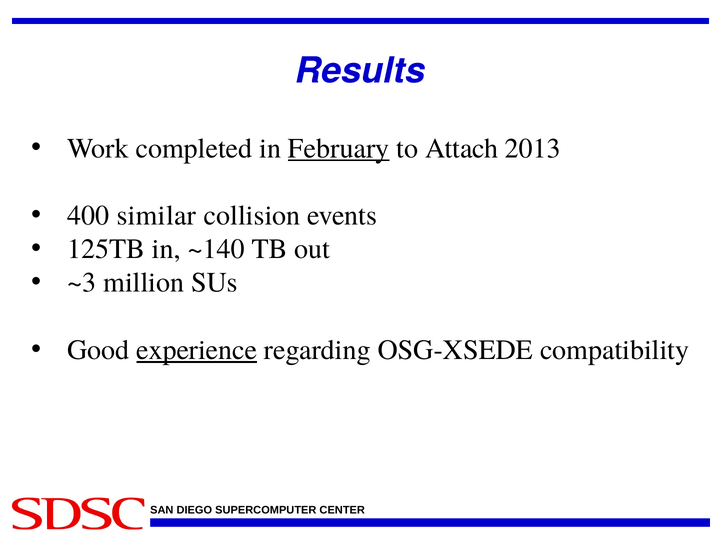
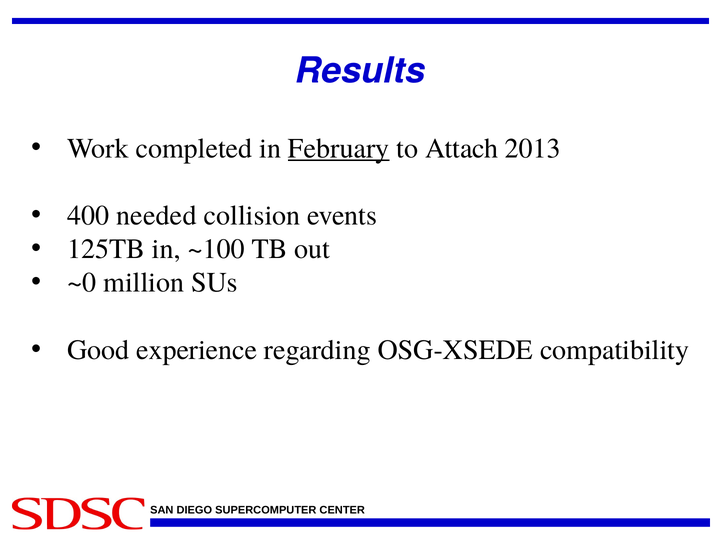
similar: similar -> needed (156, 216)
~140: ~140 -> ~100 (216, 249)
~3: ~3 -> ~0 (82, 283)
experience underline: present -> none (197, 350)
